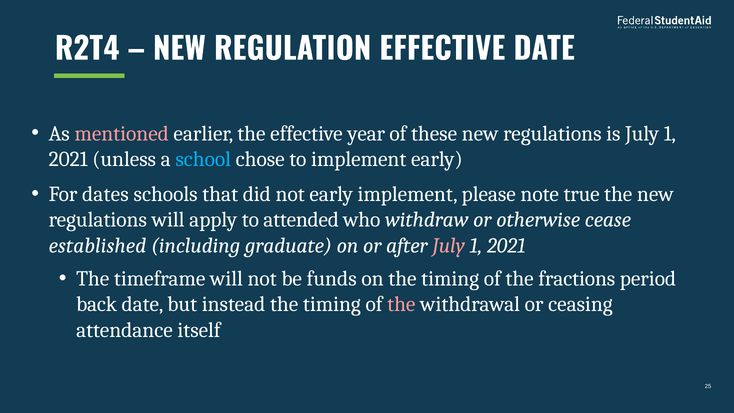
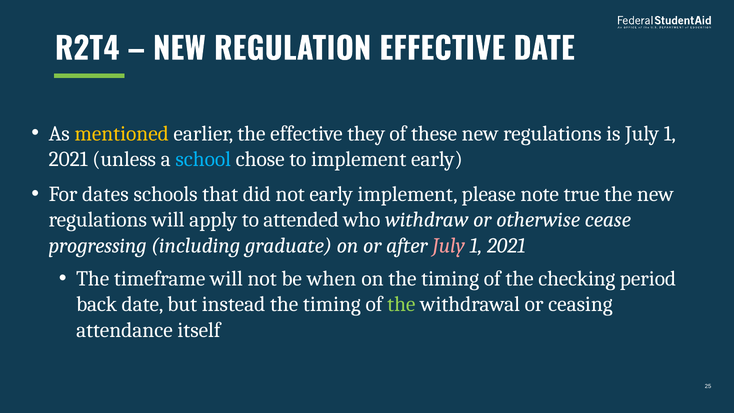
mentioned colour: pink -> yellow (122, 134)
year: year -> they (366, 134)
established: established -> progressing (98, 246)
funds: funds -> when (332, 279)
fractions: fractions -> checking (577, 279)
the colour: pink -> light green (401, 304)
